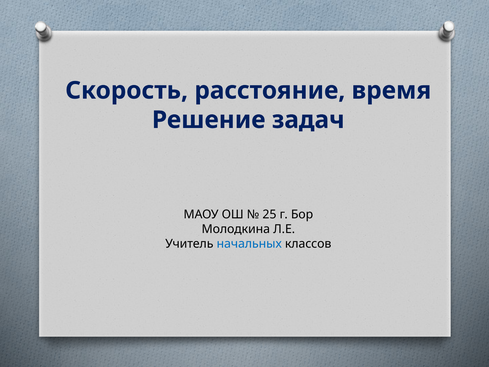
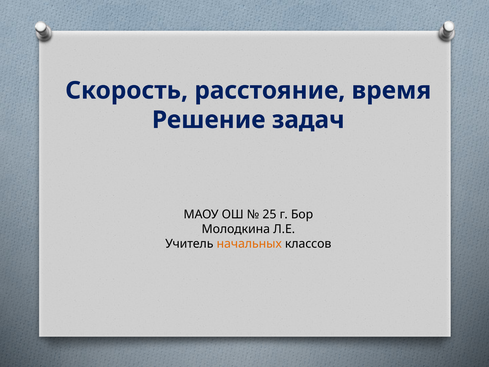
начальных colour: blue -> orange (249, 244)
